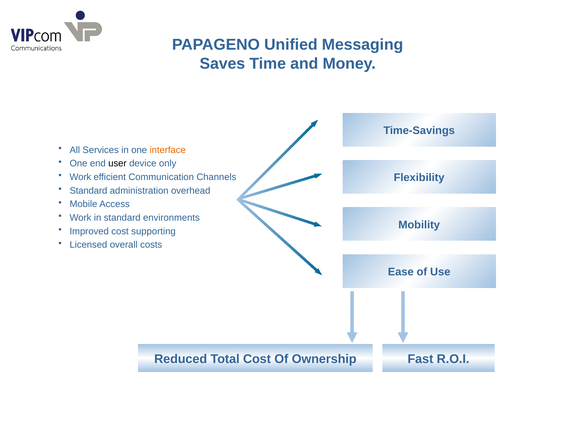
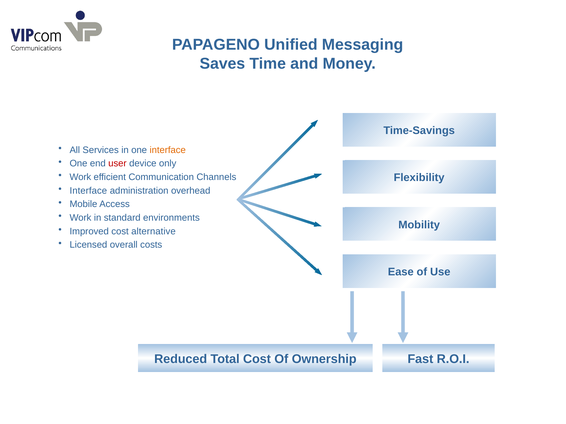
user colour: black -> red (117, 164)
Standard: Standard -> Interface (88, 191)
supporting: supporting -> alternative (153, 232)
